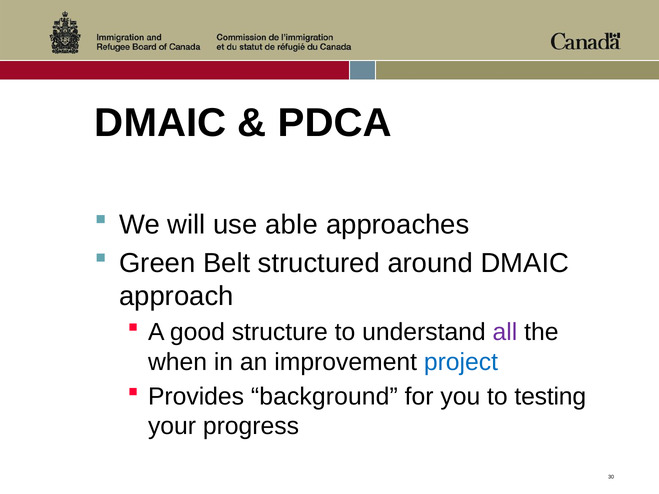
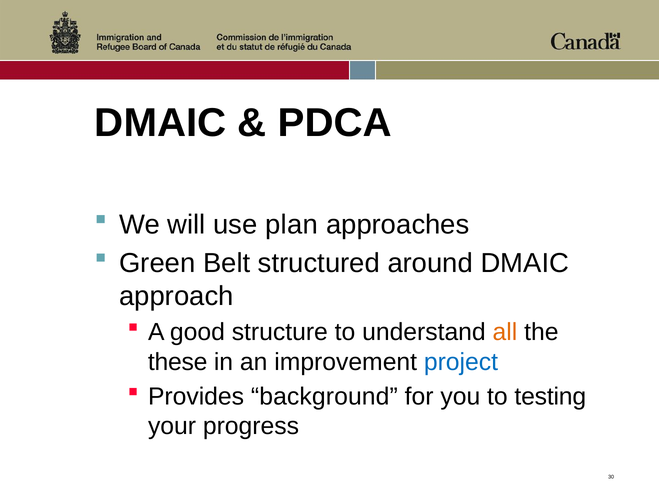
able: able -> plan (292, 225)
all colour: purple -> orange (505, 332)
when: when -> these (178, 362)
